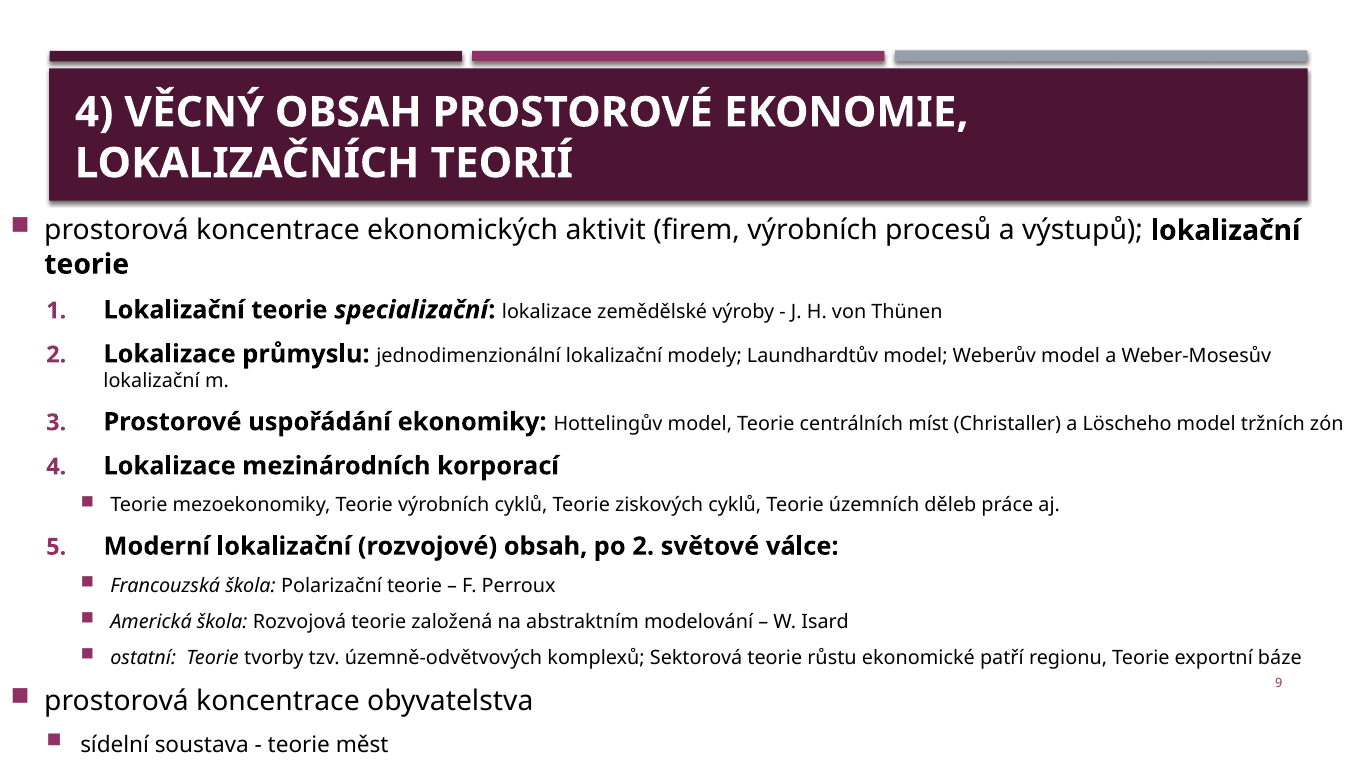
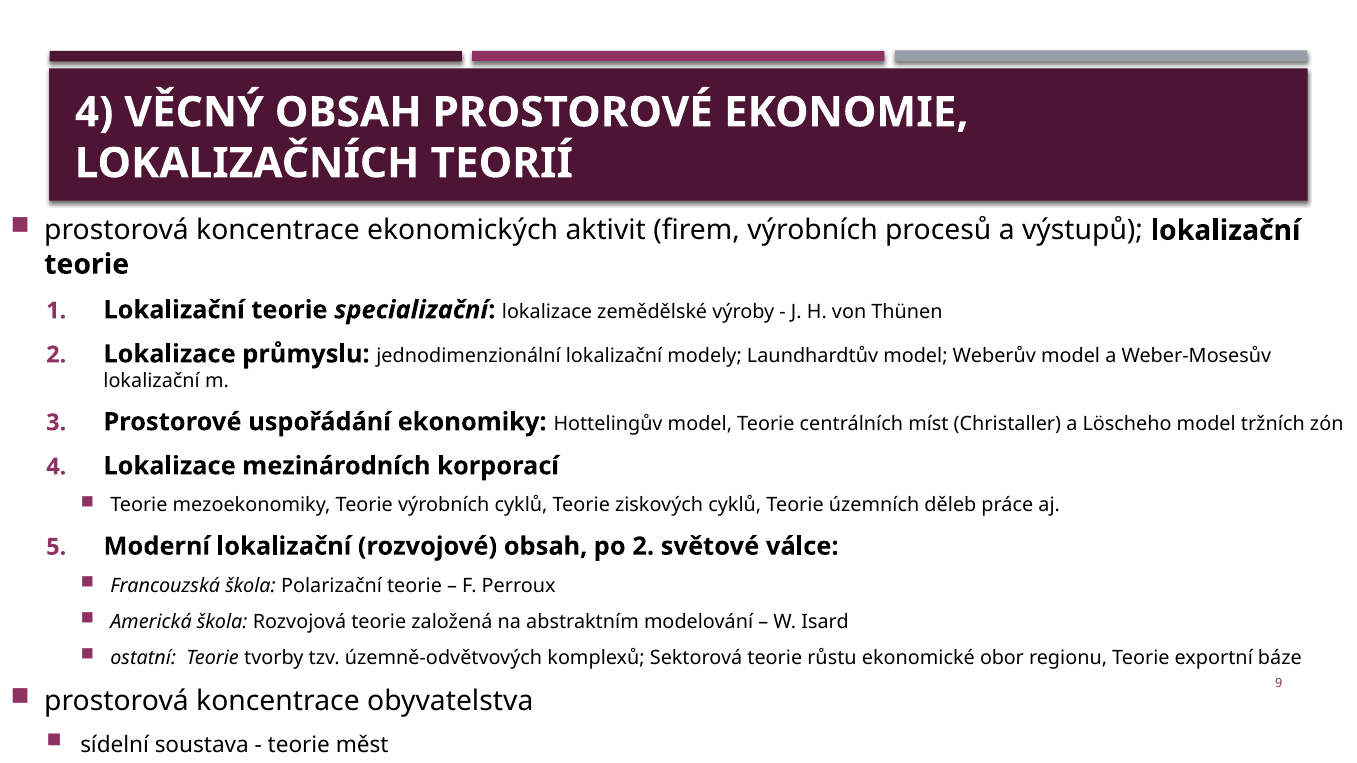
patří: patří -> obor (1002, 658)
